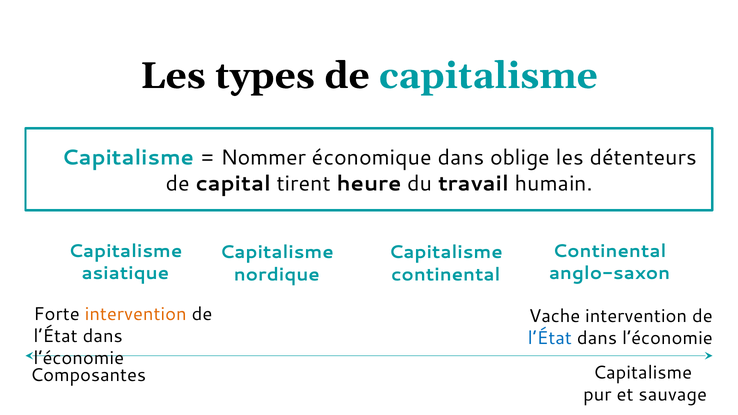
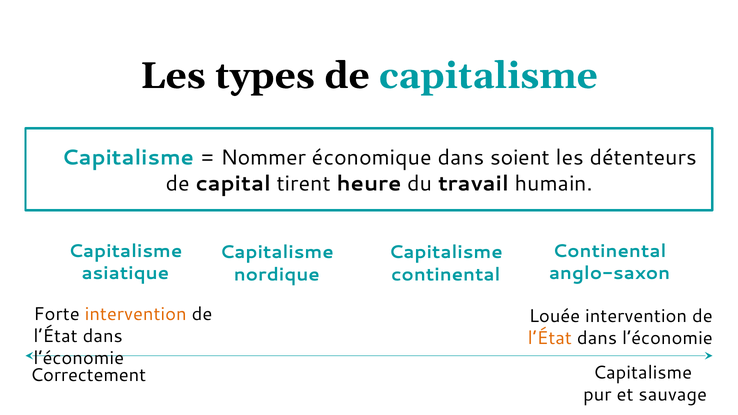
oblige: oblige -> soient (520, 158)
Vache: Vache -> Louée (554, 316)
l’État colour: blue -> orange (550, 338)
Composantes: Composantes -> Correctement (88, 375)
